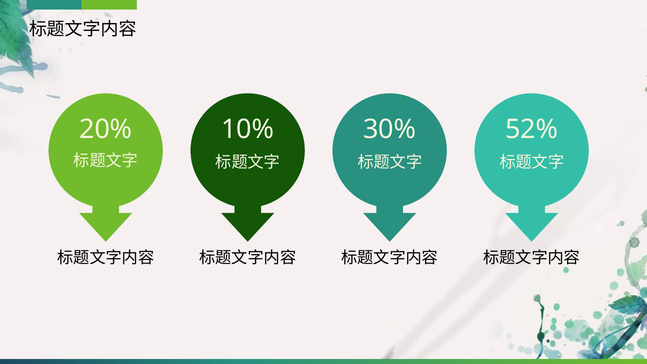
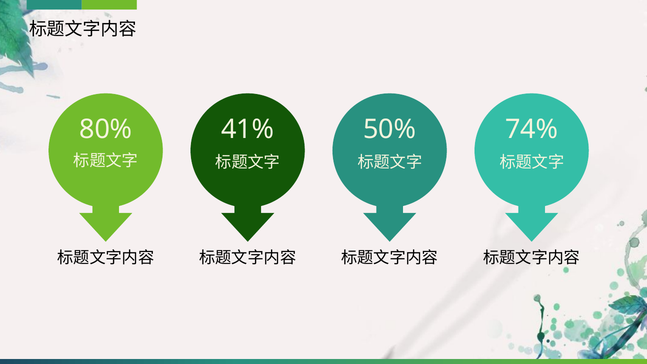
20%: 20% -> 80% (106, 129)
10%: 10% -> 41% (248, 129)
30%: 30% -> 50% (390, 129)
52%: 52% -> 74% (532, 129)
